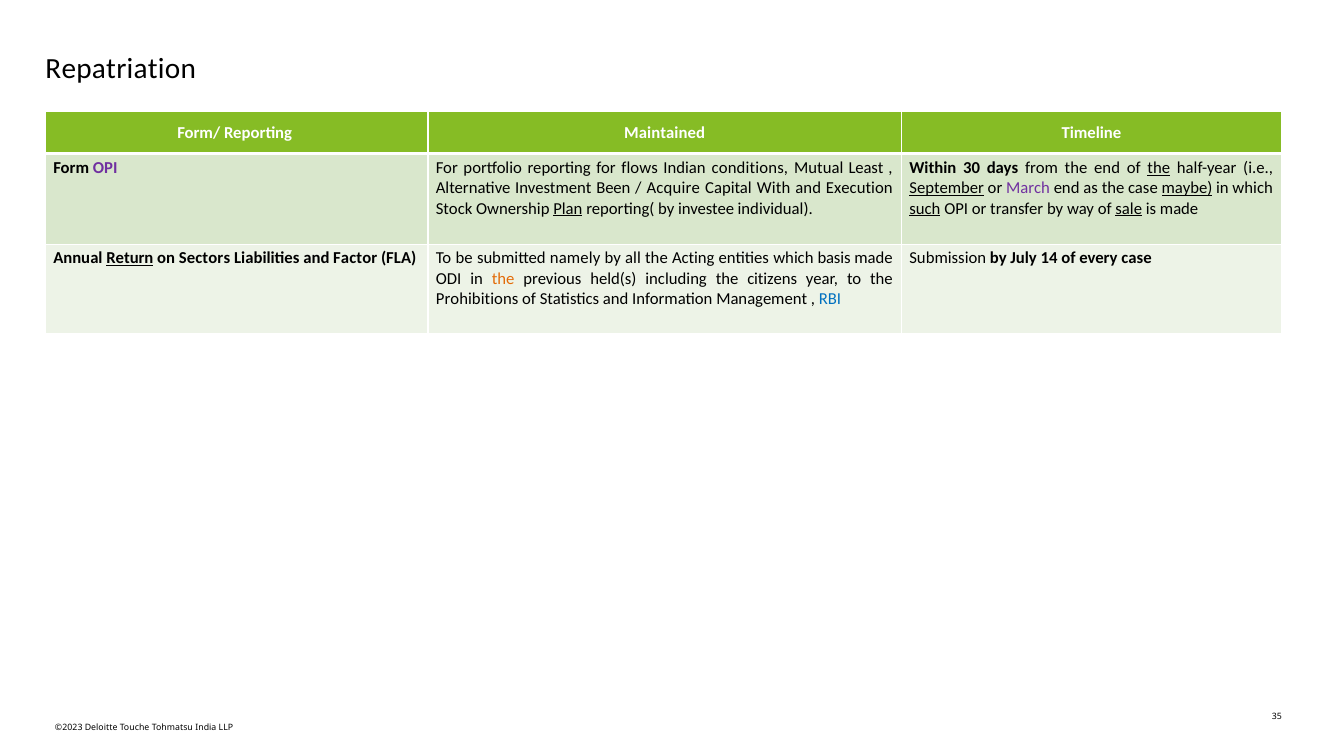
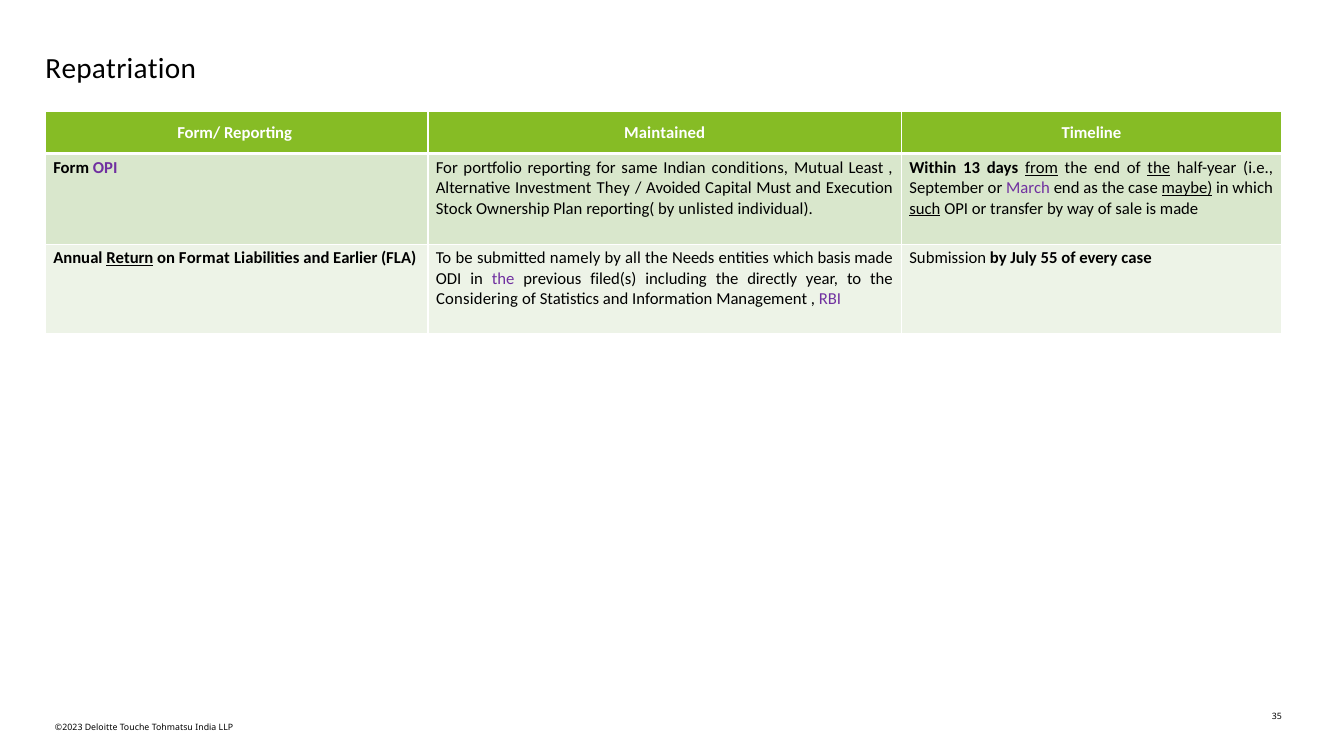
flows: flows -> same (640, 168)
30: 30 -> 13 (972, 168)
from underline: none -> present (1042, 168)
Been: Been -> They (613, 188)
Acquire: Acquire -> Avoided (673, 188)
With: With -> Must (774, 188)
September underline: present -> none (947, 188)
Plan underline: present -> none (568, 209)
investee: investee -> unlisted (706, 209)
sale underline: present -> none (1129, 209)
Sectors: Sectors -> Format (204, 258)
Factor: Factor -> Earlier (355, 258)
Acting: Acting -> Needs (693, 258)
14: 14 -> 55 (1049, 258)
the colour: orange -> purple (503, 279)
held(s: held(s -> filed(s (613, 279)
citizens: citizens -> directly (772, 279)
Prohibitions: Prohibitions -> Considering (477, 299)
RBI colour: blue -> purple (830, 299)
